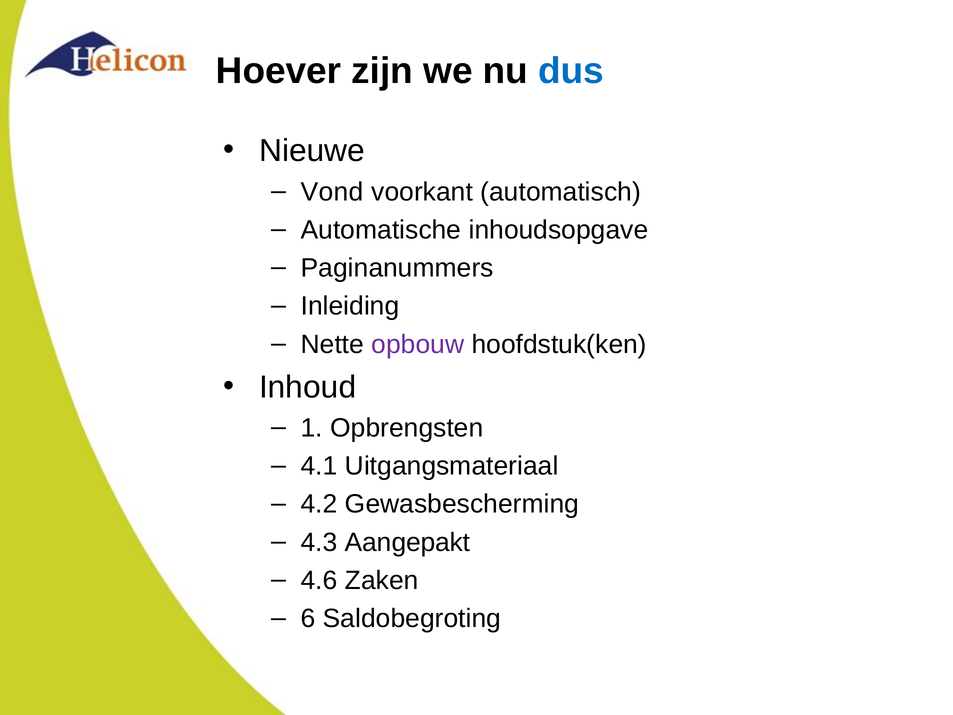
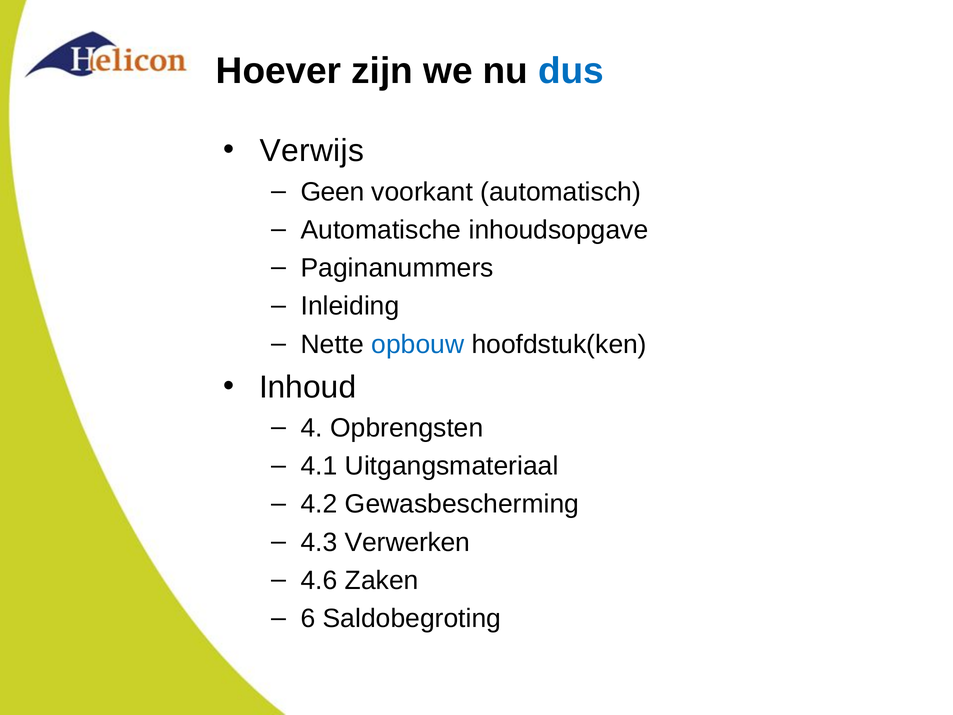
Nieuwe: Nieuwe -> Verwijs (312, 151)
Vond: Vond -> Geen (333, 192)
opbouw colour: purple -> blue (418, 344)
1: 1 -> 4 (312, 428)
Aangepakt: Aangepakt -> Verwerken (408, 542)
